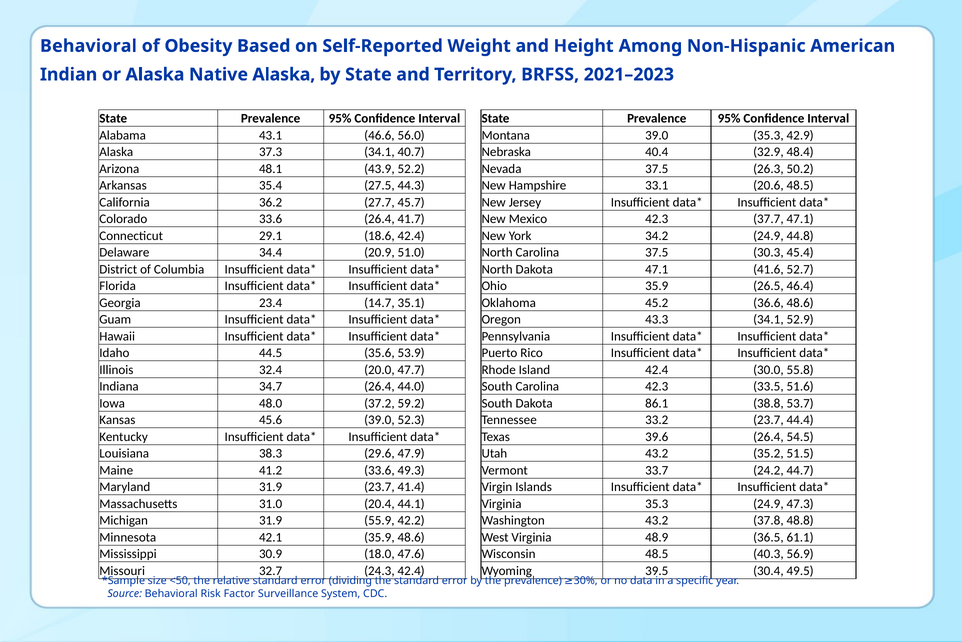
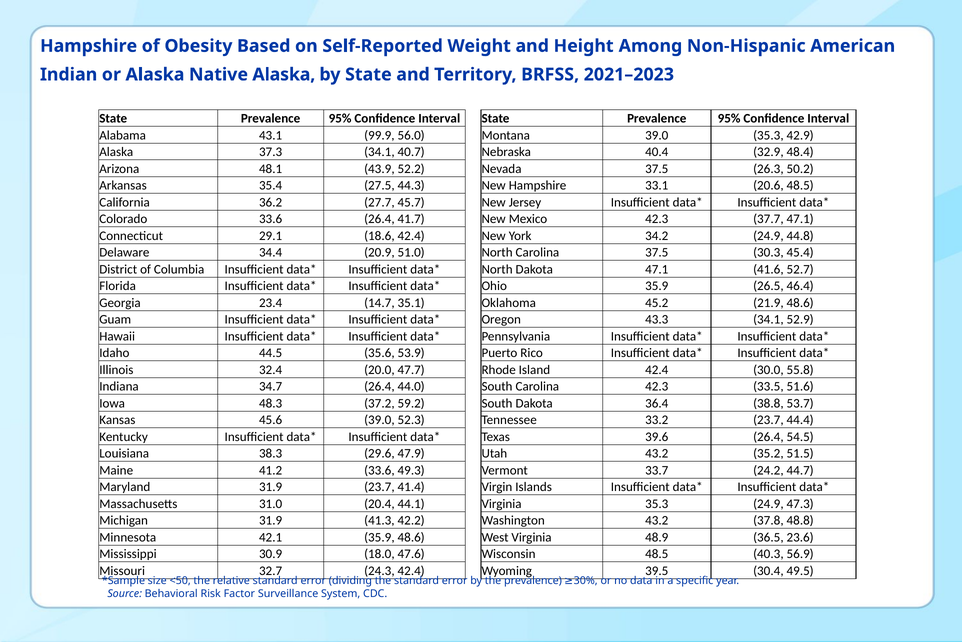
Behavioral: Behavioral -> Hampshire (89, 46)
46.6: 46.6 -> 99.9 (379, 135)
36.6: 36.6 -> 21.9 (768, 302)
48.0: 48.0 -> 48.3 (271, 403)
86.1: 86.1 -> 36.4 (657, 403)
55.9: 55.9 -> 41.3 (379, 520)
61.1: 61.1 -> 23.6 (800, 537)
